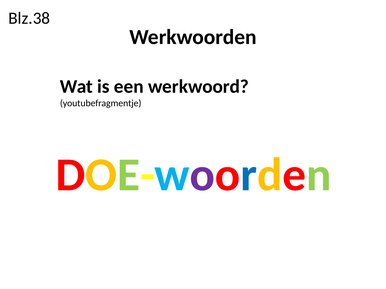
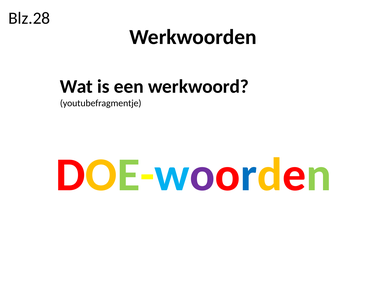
Blz.38: Blz.38 -> Blz.28 (29, 18)
